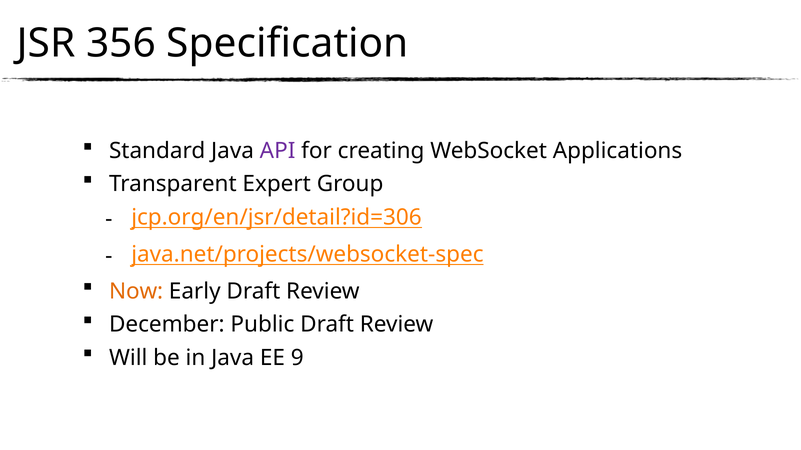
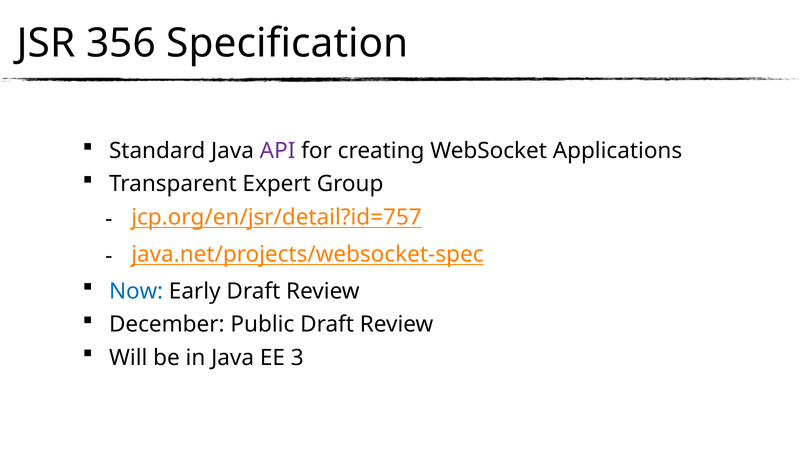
jcp.org/en/jsr/detail?id=306: jcp.org/en/jsr/detail?id=306 -> jcp.org/en/jsr/detail?id=757 (276, 218)
Now colour: orange -> blue (136, 291)
9: 9 -> 3 (297, 358)
